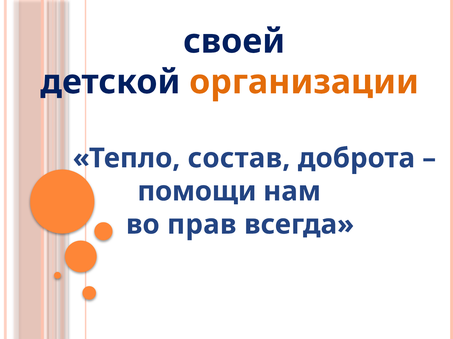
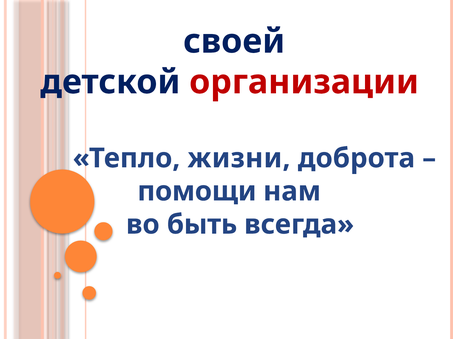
организации colour: orange -> red (304, 82)
состав: состав -> жизни (239, 159)
прав: прав -> быть (202, 225)
